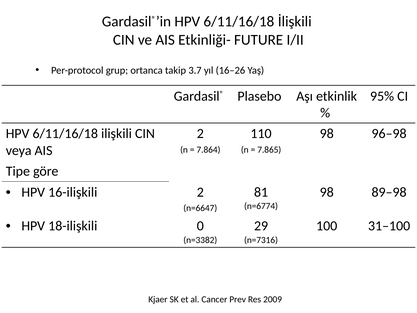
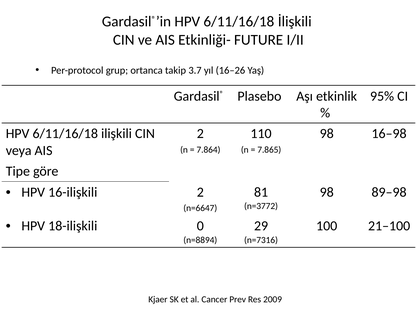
96–98: 96–98 -> 16–98 (389, 134)
n=6774: n=6774 -> n=3772 (261, 206)
31–100: 31–100 -> 21–100 (389, 226)
n=3382: n=3382 -> n=8894 (200, 240)
